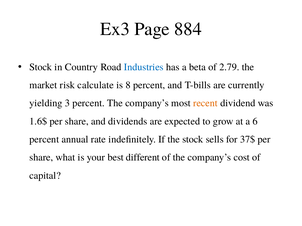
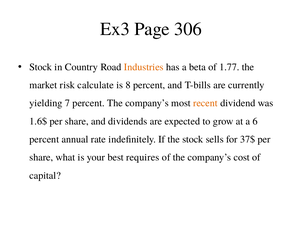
884: 884 -> 306 (188, 29)
Industries colour: blue -> orange (144, 67)
2.79: 2.79 -> 1.77 (229, 67)
3: 3 -> 7 (67, 103)
different: different -> requires (143, 158)
